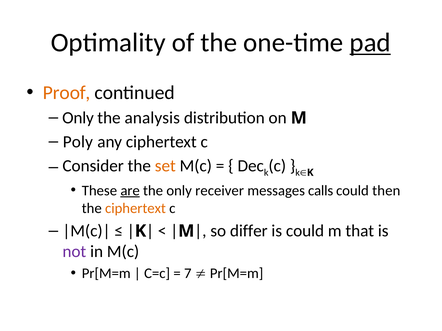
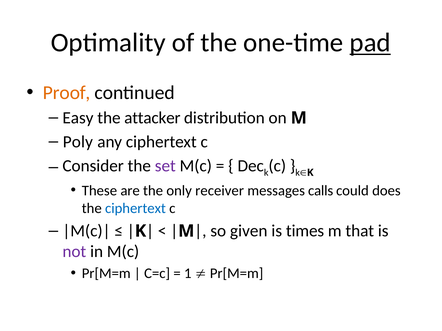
Only: Only -> Easy (78, 118)
analysis: analysis -> attacker (152, 118)
set colour: orange -> purple (165, 166)
are underline: present -> none (130, 191)
then: then -> does (386, 191)
ciphertext colour: orange -> blue (135, 209)
differ: differ -> given (249, 231)
is could: could -> times (305, 231)
7: 7 -> 1 (188, 274)
